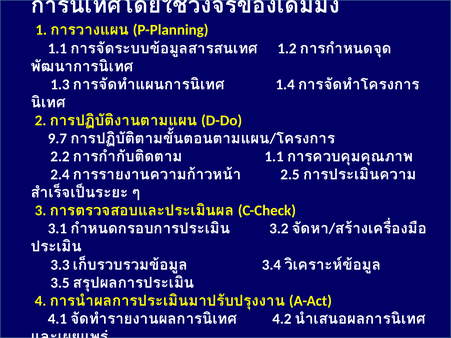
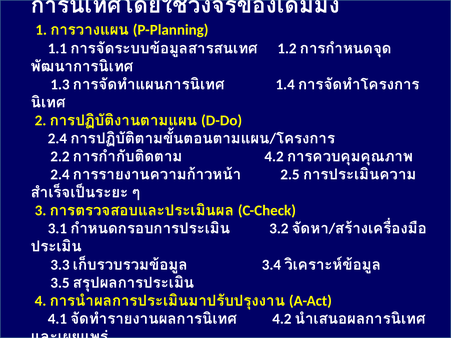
9.7: 9.7 -> 2.4 (57, 139)
1.1: 1.1 -> 4.2 (274, 157)
